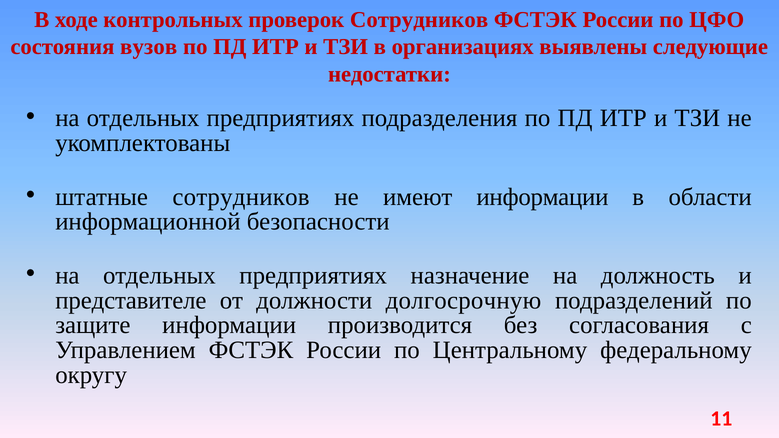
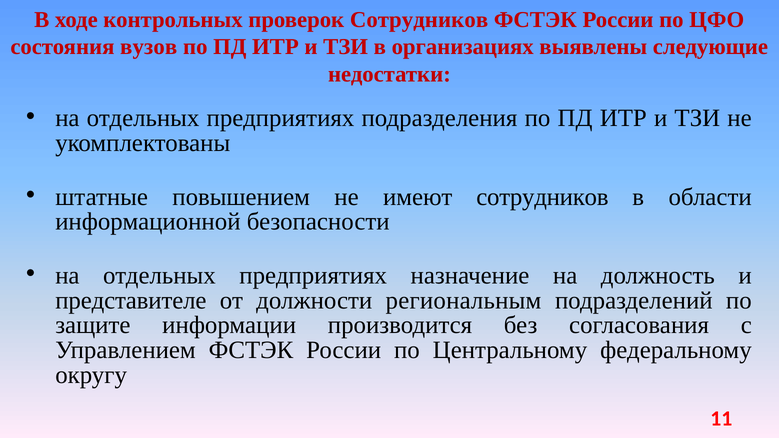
штатные сотрудников: сотрудников -> повышением (241, 197)
имеют информации: информации -> сотрудников (542, 197)
долгосрочную: долгосрочную -> региональным (463, 301)
